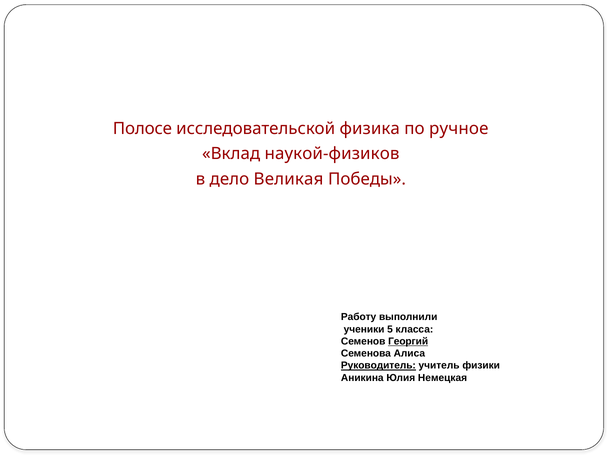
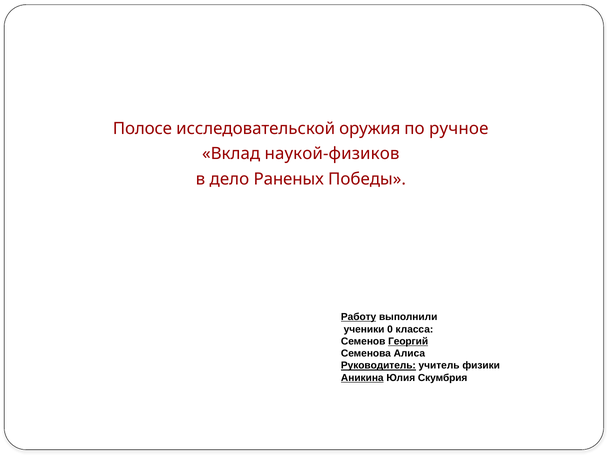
физика: физика -> оружия (370, 129)
Великая: Великая -> Раненых (289, 179)
Работу underline: none -> present (359, 317)
5: 5 -> 0 (390, 329)
Аникина underline: none -> present (362, 378)
Немецкая: Немецкая -> Скумбрия (443, 378)
